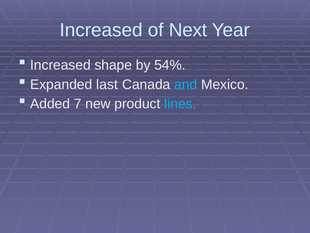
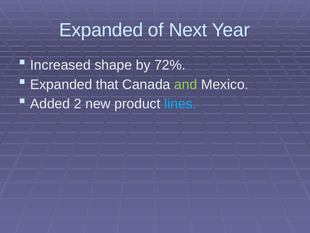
Increased: Increased -> Expanded (101, 30)
54%: 54% -> 72% (170, 65)
last: last -> that (107, 84)
and colour: light blue -> light green (186, 84)
7: 7 -> 2 (78, 104)
